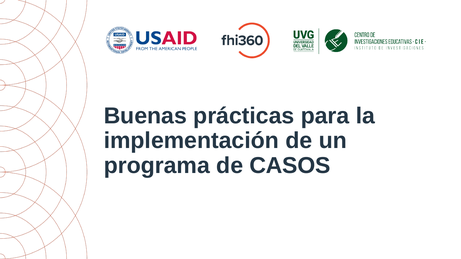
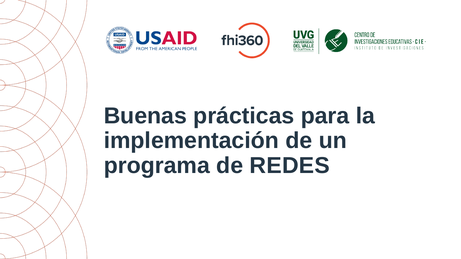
CASOS: CASOS -> REDES (290, 166)
